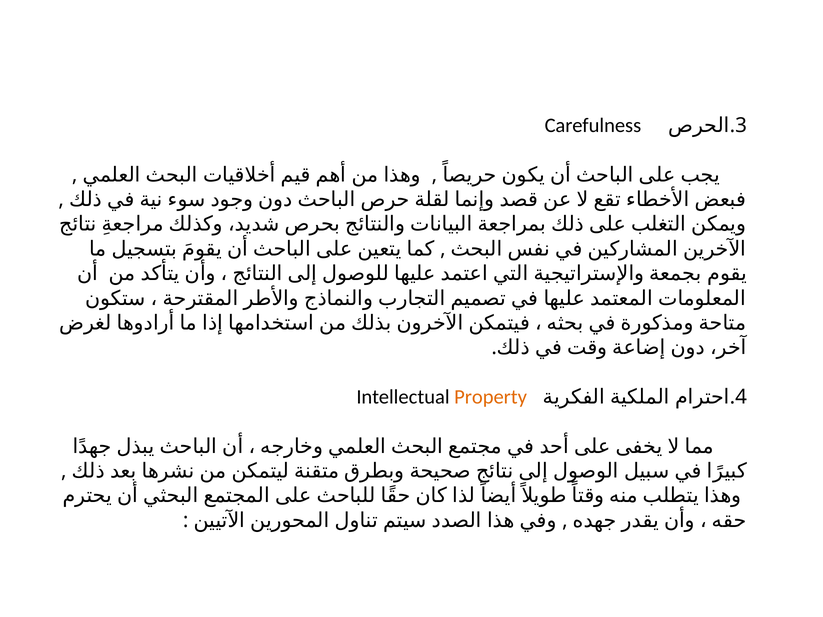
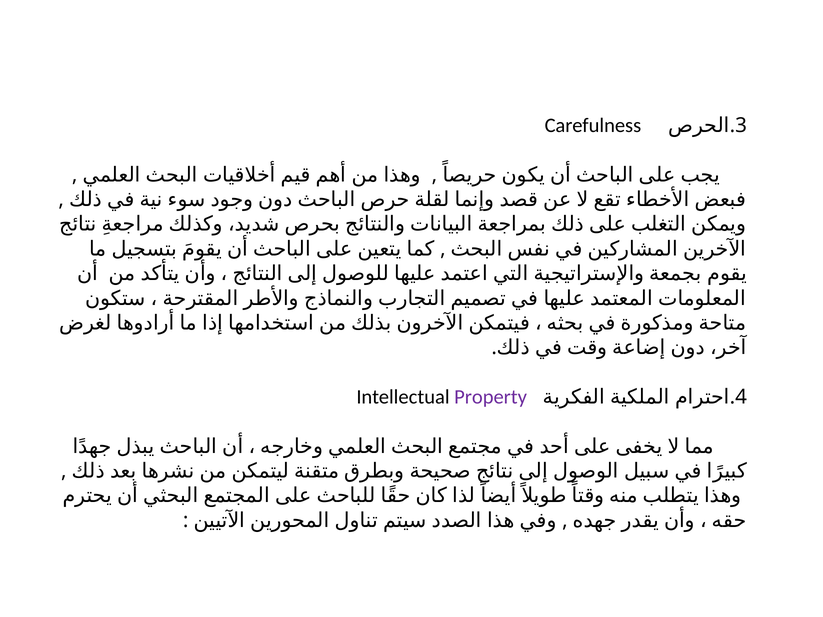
Property colour: orange -> purple (491, 397)
